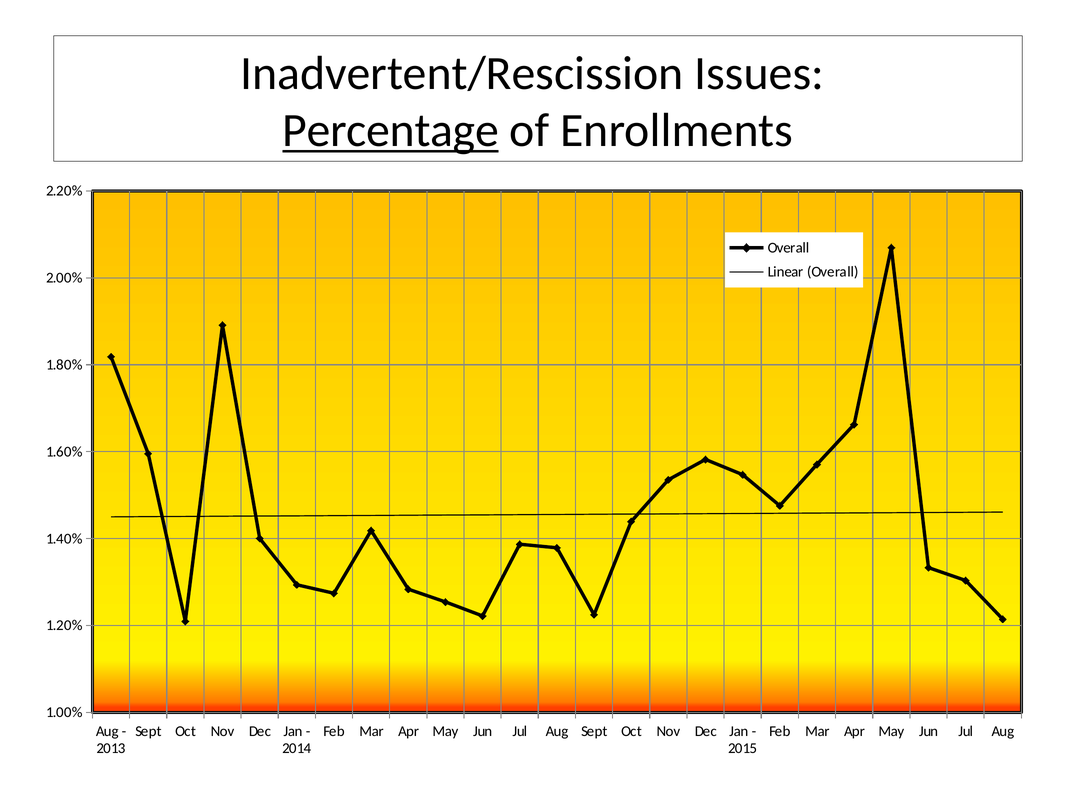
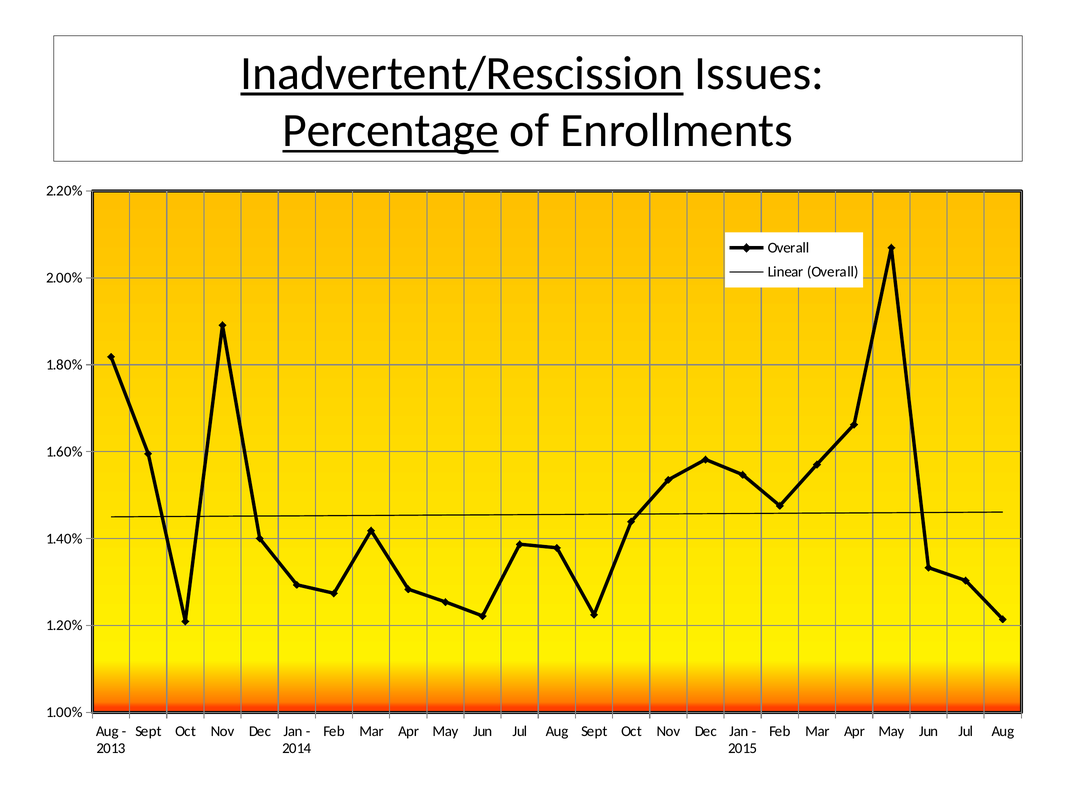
Inadvertent/Rescission underline: none -> present (462, 73)
